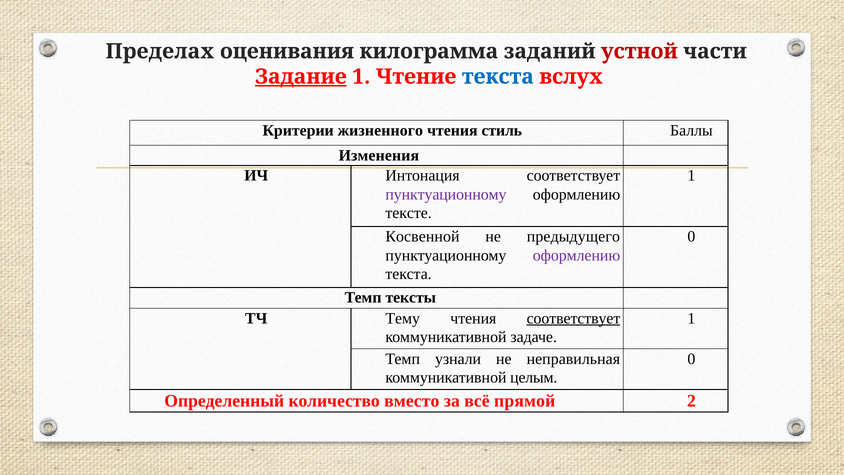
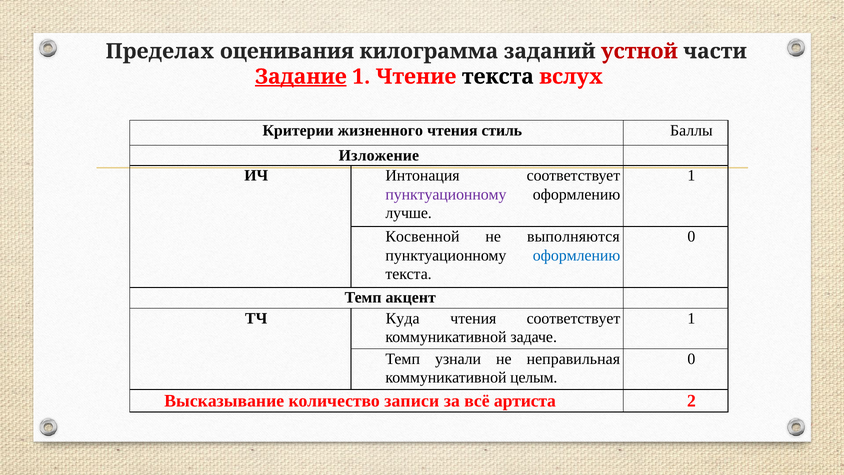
текста colour: blue -> black (498, 77)
Изменения: Изменения -> Изложение (379, 155)
тексте: тексте -> лучше (409, 213)
предыдущего: предыдущего -> выполняются (573, 237)
оформлению colour: purple -> blue (577, 255)
тексты: тексты -> акцент (411, 298)
Тему: Тему -> Куда (403, 318)
соответствует underline: present -> none (573, 318)
Определенный: Определенный -> Высказывание (224, 401)
вместо: вместо -> записи (412, 401)
прямой: прямой -> артиста (525, 401)
